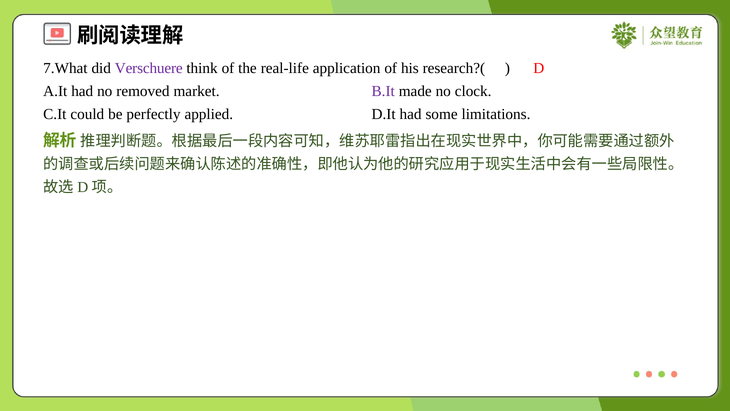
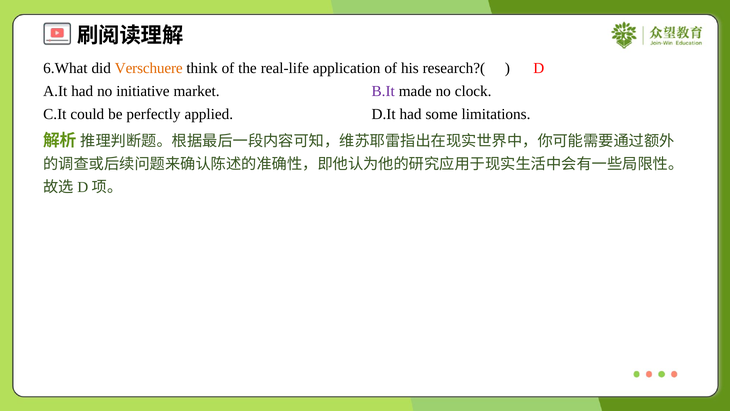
7.What: 7.What -> 6.What (65, 68)
Verschuere colour: purple -> orange (149, 68)
removed: removed -> initiative (143, 91)
